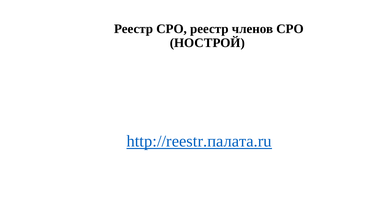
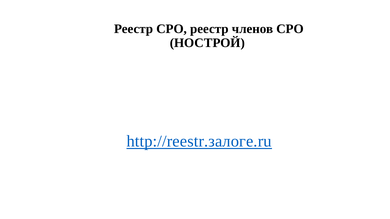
http://reestr.палата.ru: http://reestr.палата.ru -> http://reestr.залоге.ru (199, 141)
